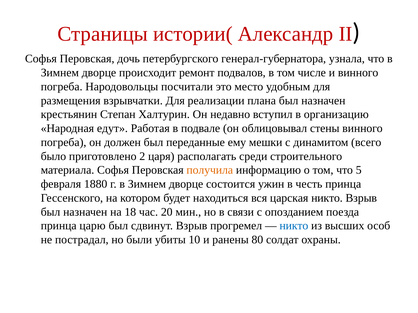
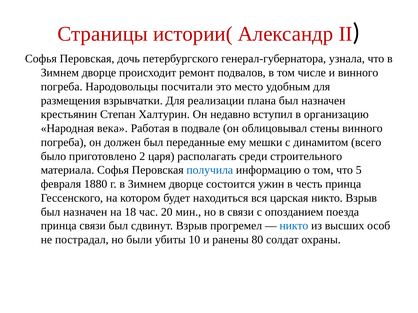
едут: едут -> века (112, 129)
получила colour: orange -> blue (210, 170)
принца царю: царю -> связи (93, 226)
